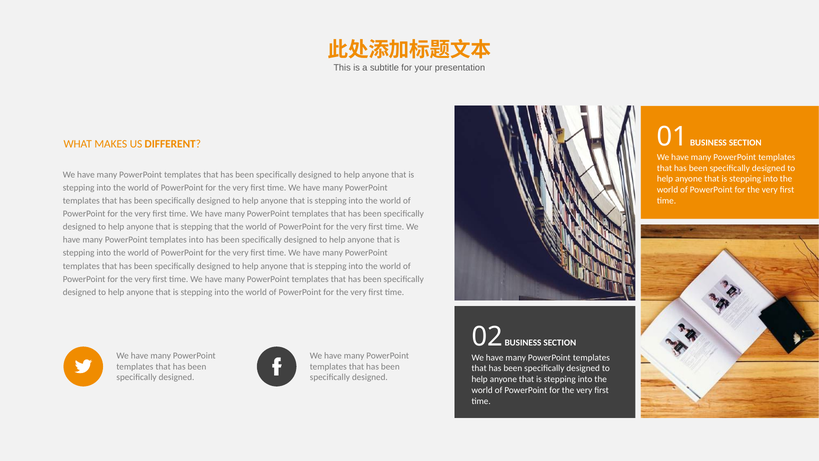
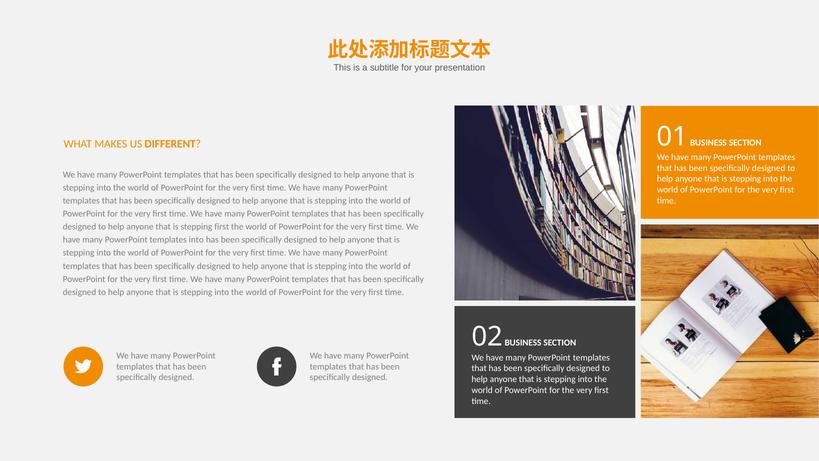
stepping that: that -> first (222, 227)
